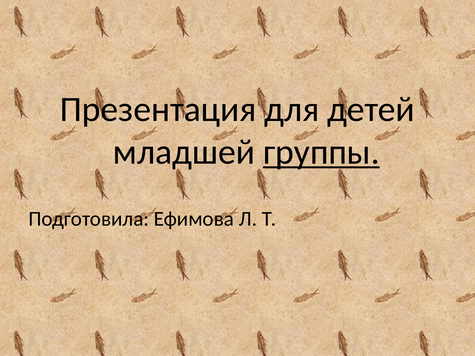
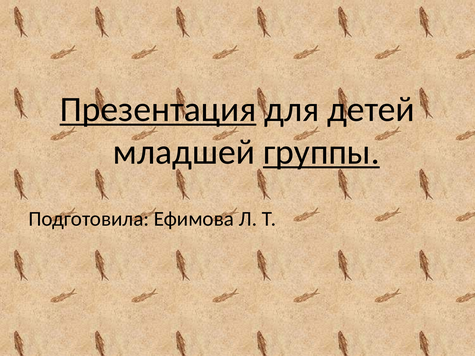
Презентация underline: none -> present (158, 109)
